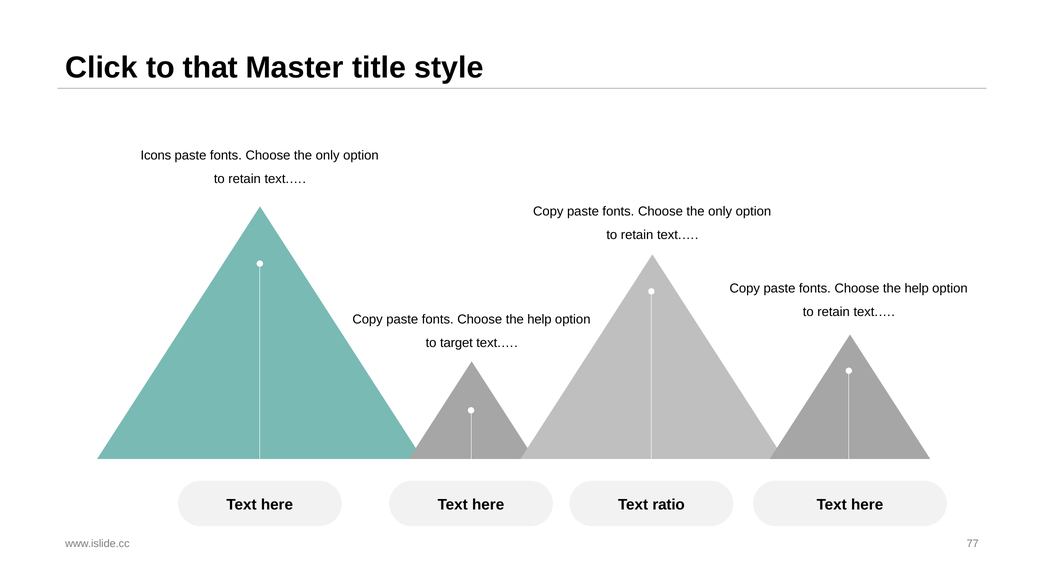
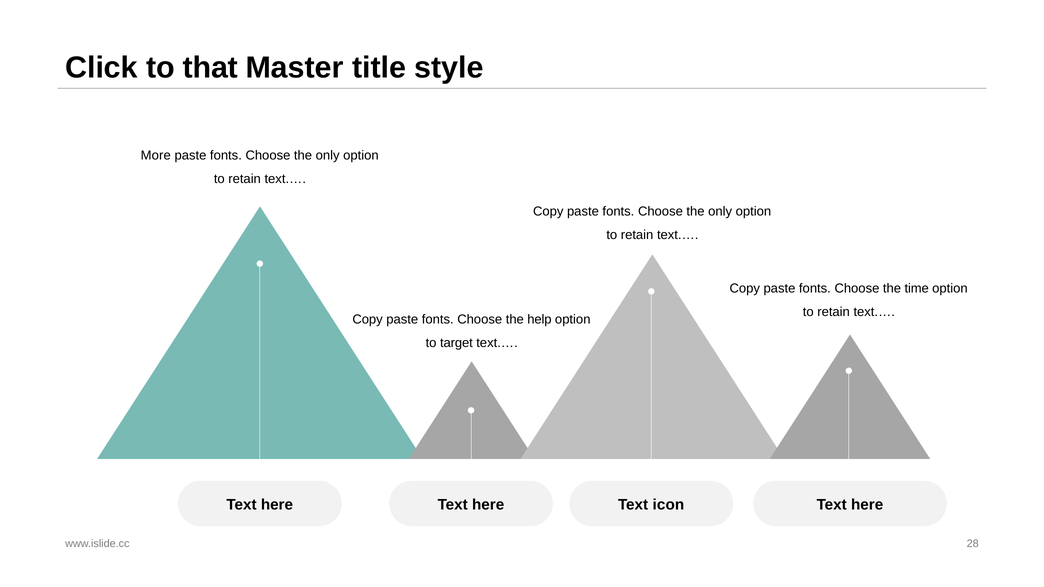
Icons: Icons -> More (156, 156)
help: help -> time (917, 288)
ratio: ratio -> icon (668, 505)
77: 77 -> 28 (973, 544)
